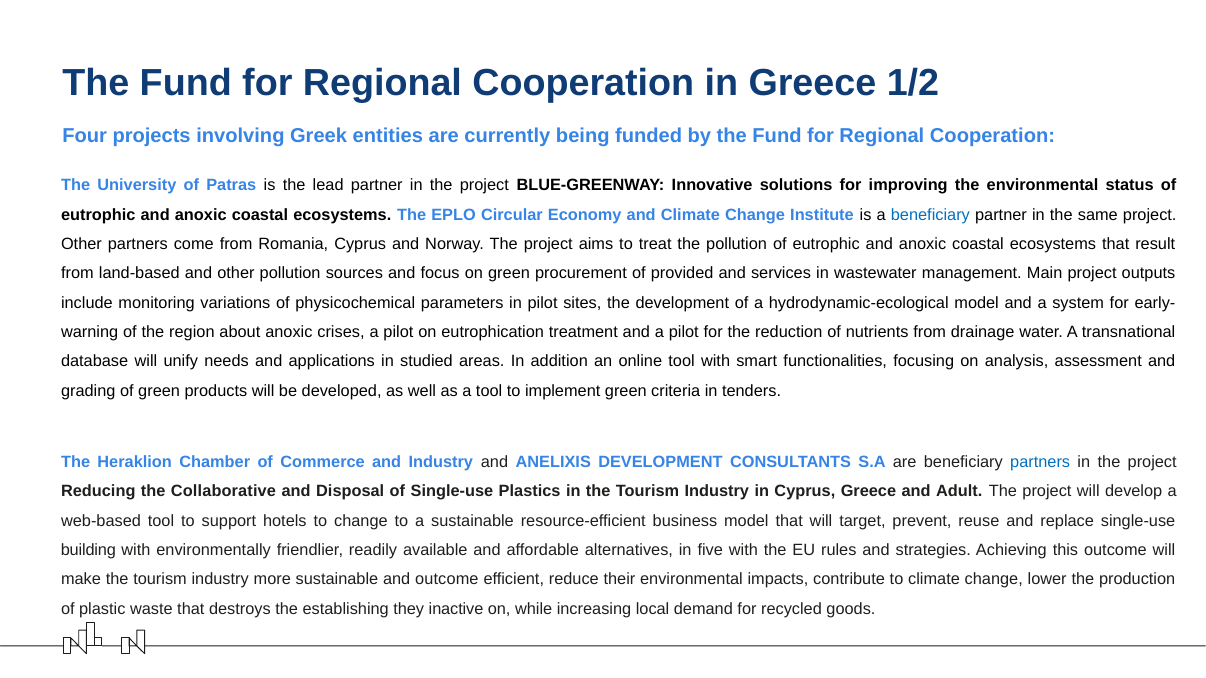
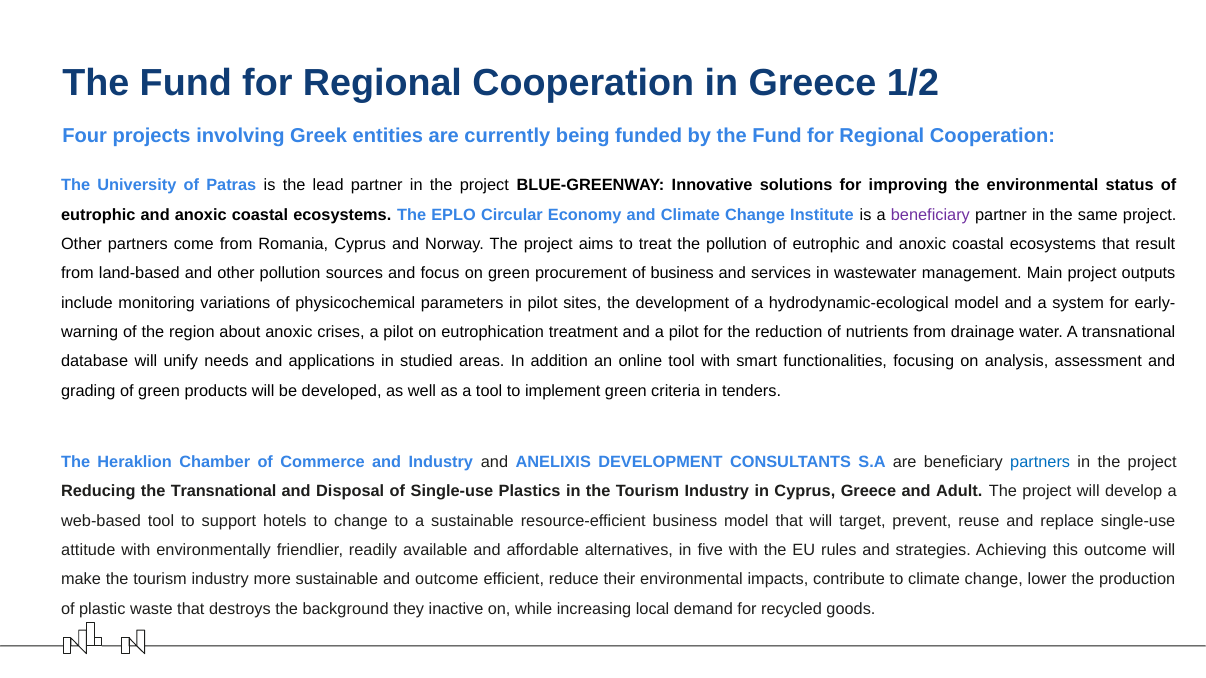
beneficiary colour: blue -> purple (930, 215)
of provided: provided -> business (682, 274)
the Collaborative: Collaborative -> Transnational (224, 492)
building: building -> attitude (88, 551)
establishing: establishing -> background (346, 609)
